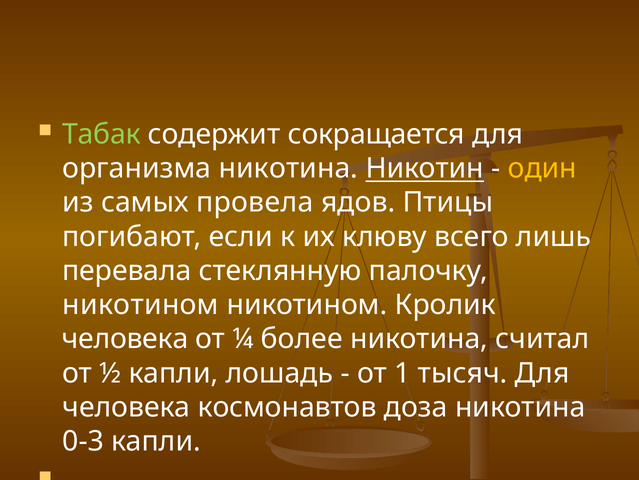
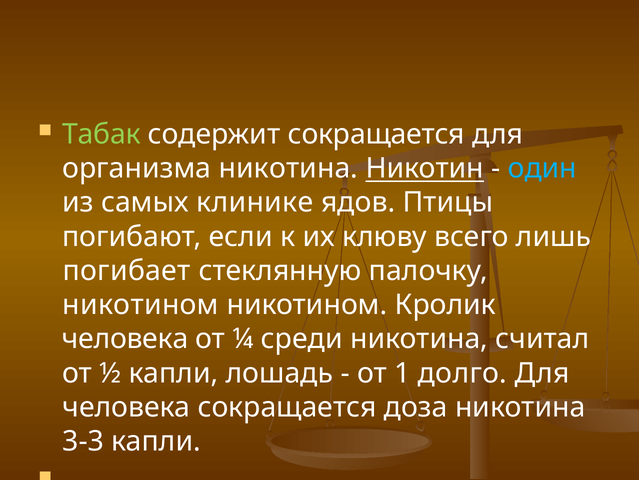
один colour: yellow -> light blue (542, 168)
провела: провела -> клинике (255, 202)
перевала: перевала -> погибает (127, 270)
более: более -> среди (302, 339)
тысяч: тысяч -> долго (462, 373)
человека космонавтов: космонавтов -> сокращается (287, 407)
0-3: 0-3 -> 3-3 (83, 441)
